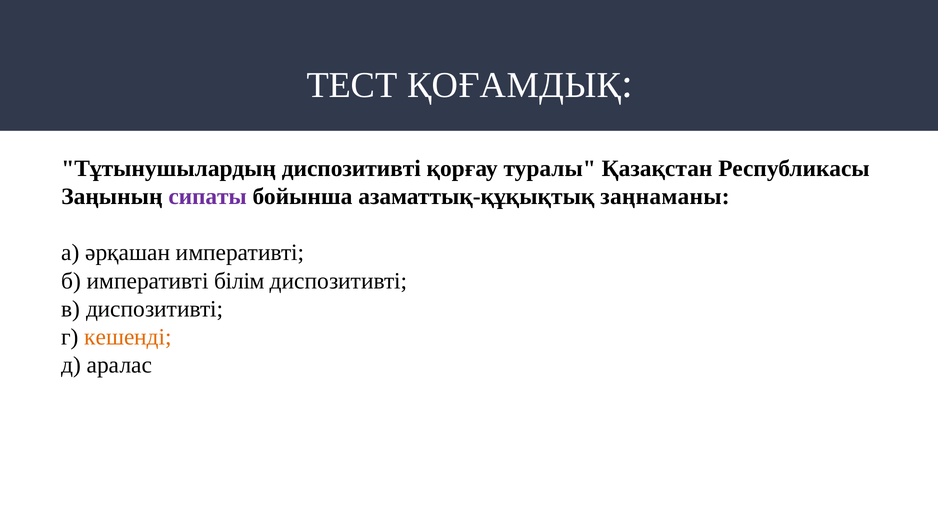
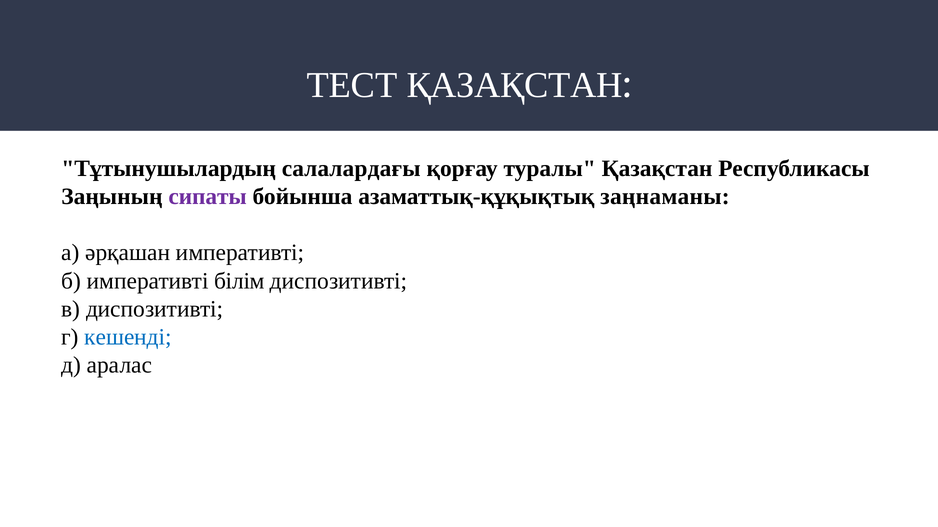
ТЕСТ ҚОҒАМДЫҚ: ҚОҒАМДЫҚ -> ҚАЗАҚСТАН (515, 85)
Тұтынушылардың диспозитивті: диспозитивті -> салалардағы (351, 169)
кешенді colour: orange -> blue (128, 337)
